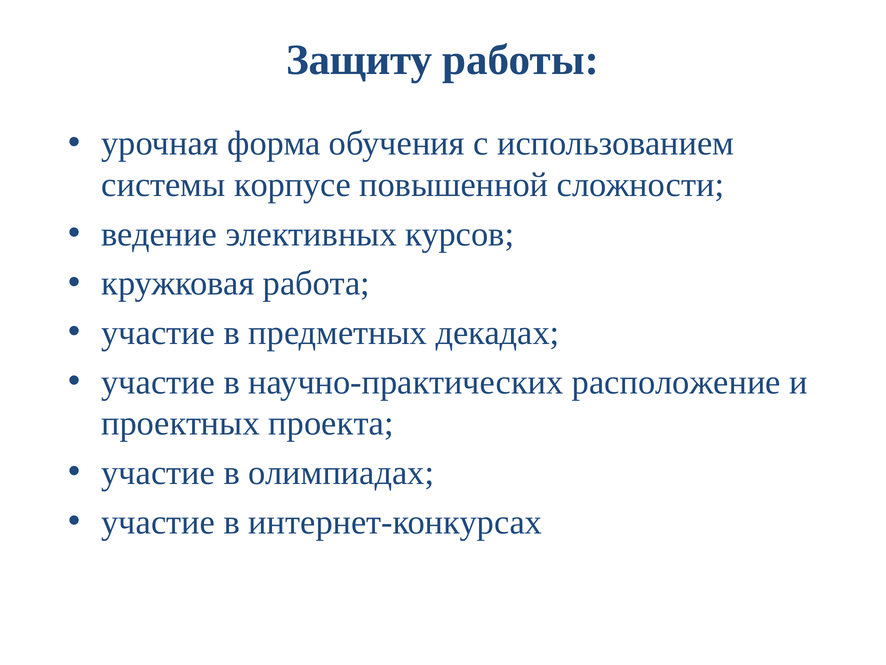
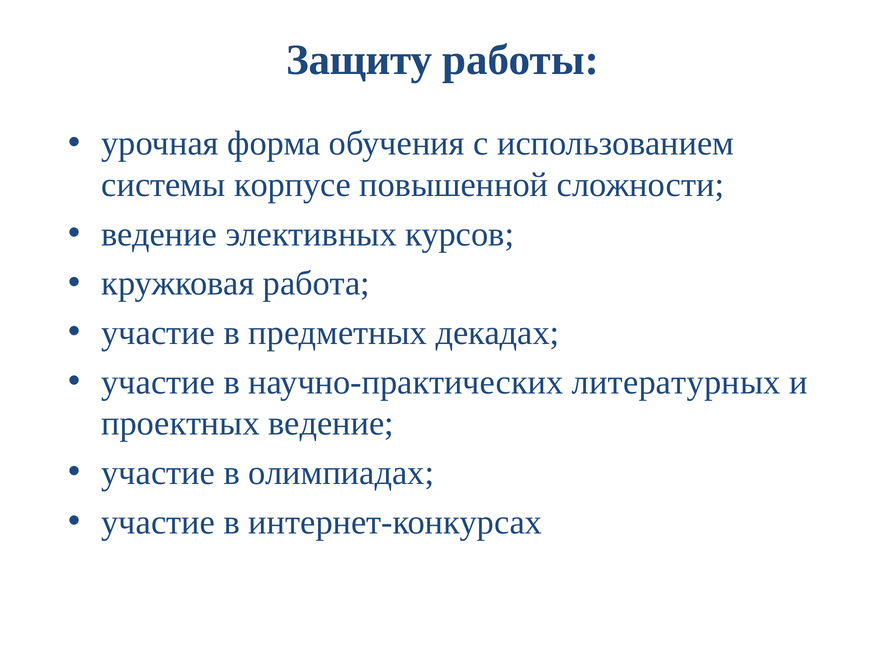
расположение: расположение -> литературных (676, 382)
проектных проекта: проекта -> ведение (331, 423)
